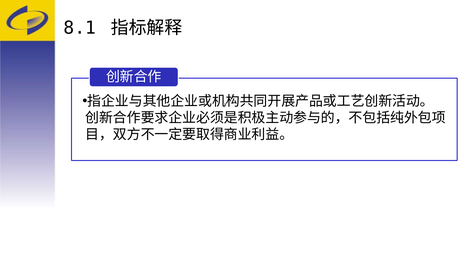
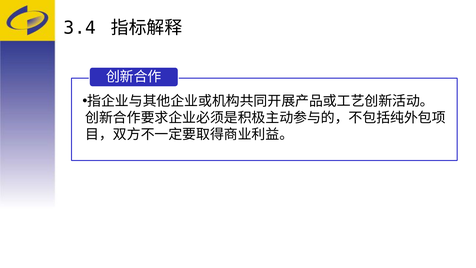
8.1: 8.1 -> 3.4 (80, 28)
